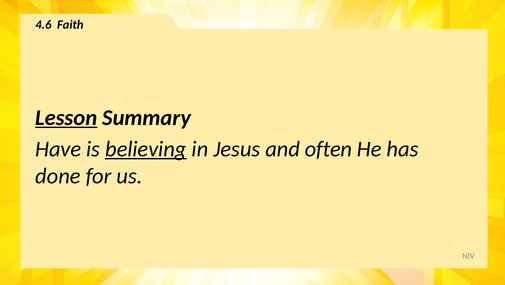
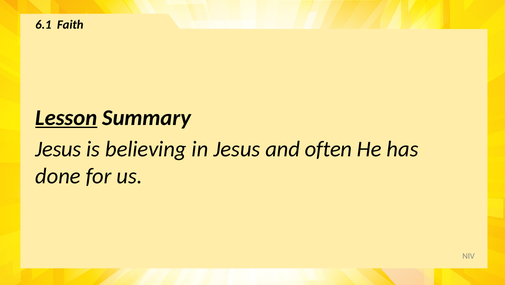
4.6: 4.6 -> 6.1 (43, 25)
Have: Have -> Jesus (58, 149)
believing underline: present -> none (146, 149)
